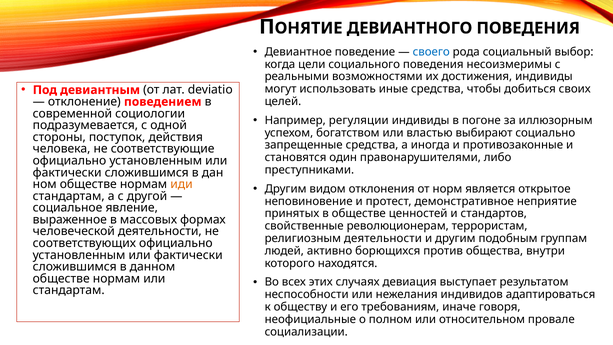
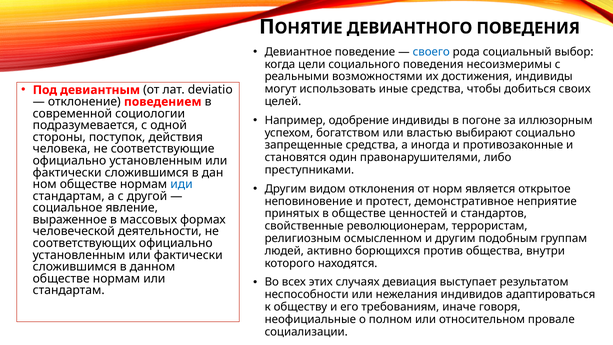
регуляции: регуляции -> одобрение (359, 120)
иди colour: orange -> blue (182, 184)
религиозным деятельности: деятельности -> осмысленном (383, 238)
